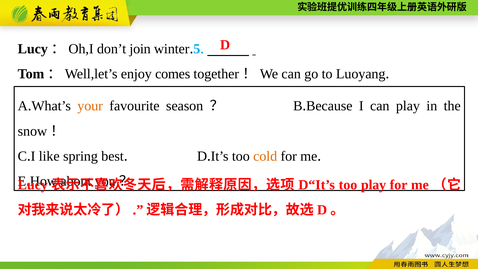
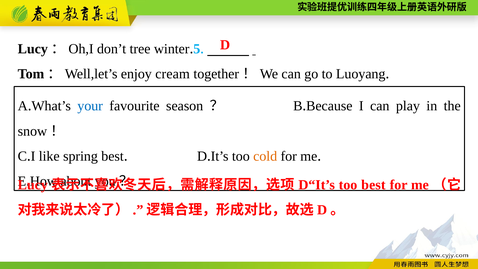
join: join -> tree (140, 49)
comes: comes -> cream (173, 74)
your colour: orange -> blue (90, 106)
too play: play -> best (373, 185)
